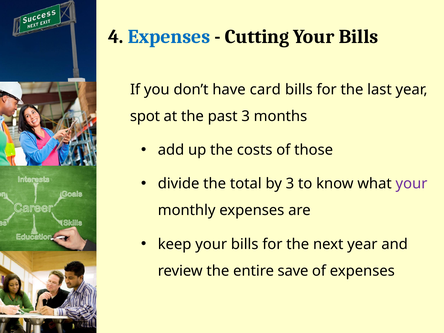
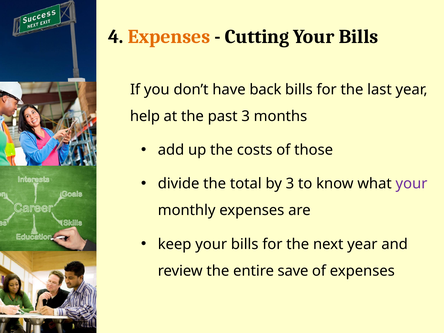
Expenses colour: blue -> orange (169, 37)
card: card -> back (265, 90)
spot: spot -> help (145, 116)
